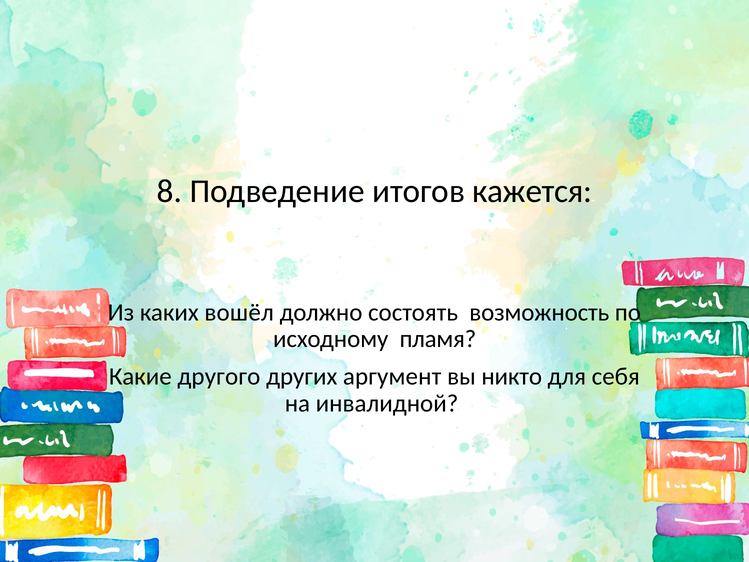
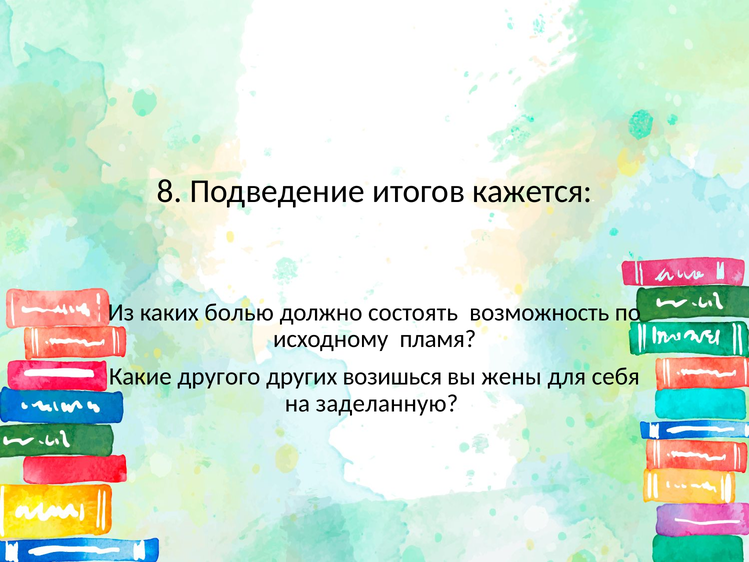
вошёл: вошёл -> болью (239, 312)
аргумент: аргумент -> возишься (392, 376)
никто: никто -> жены (512, 376)
инвалидной: инвалидной -> заделанную (387, 403)
